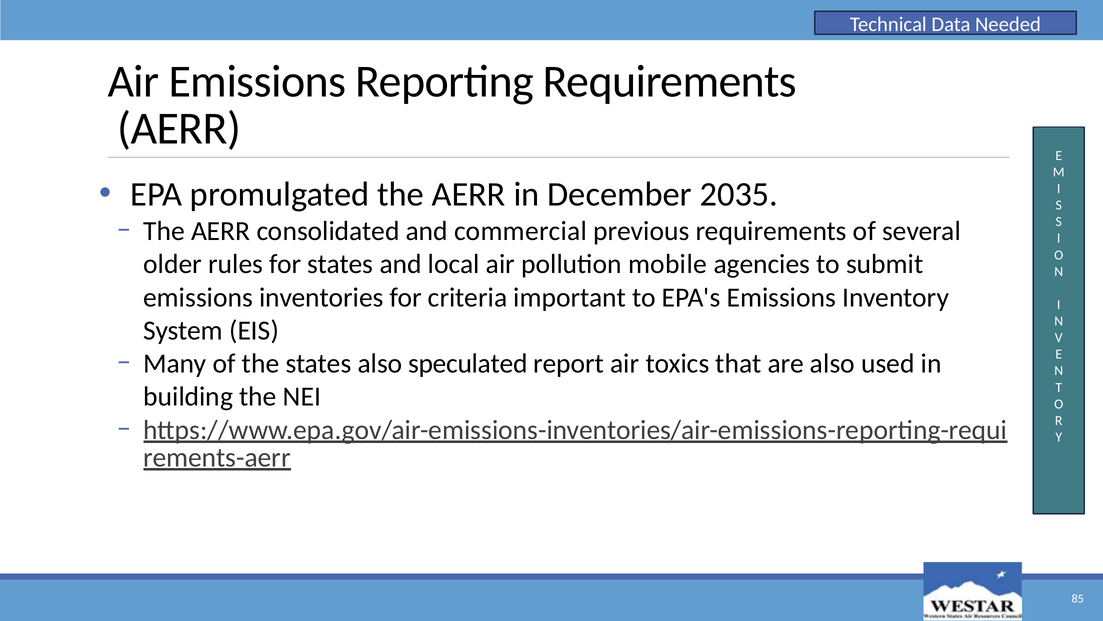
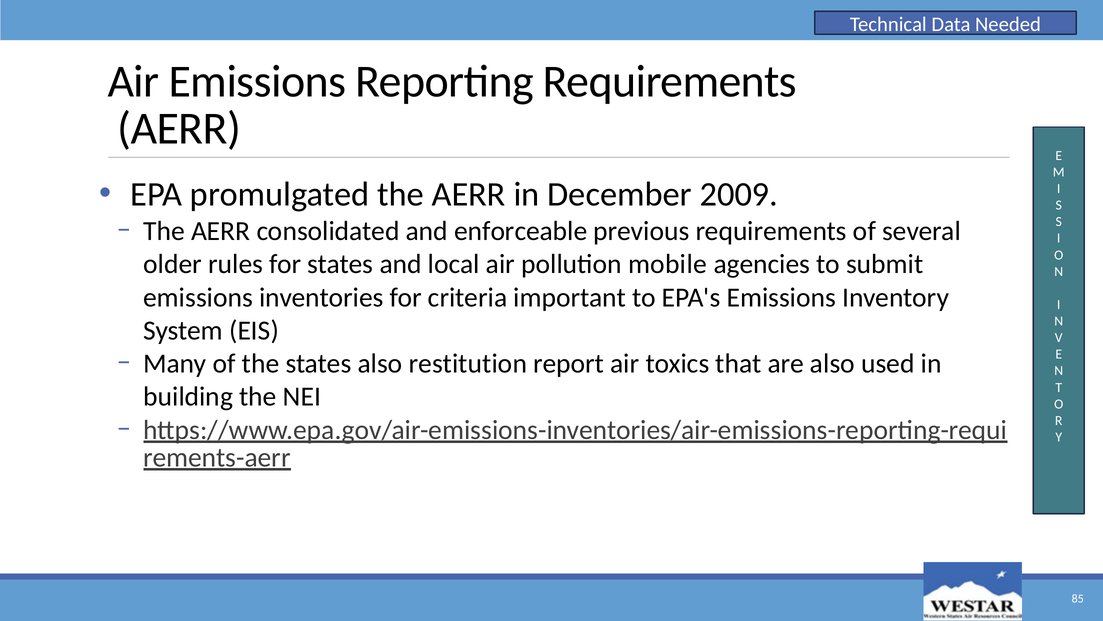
2035: 2035 -> 2009 (739, 194)
commercial: commercial -> enforceable (521, 231)
speculated: speculated -> restitution (468, 363)
